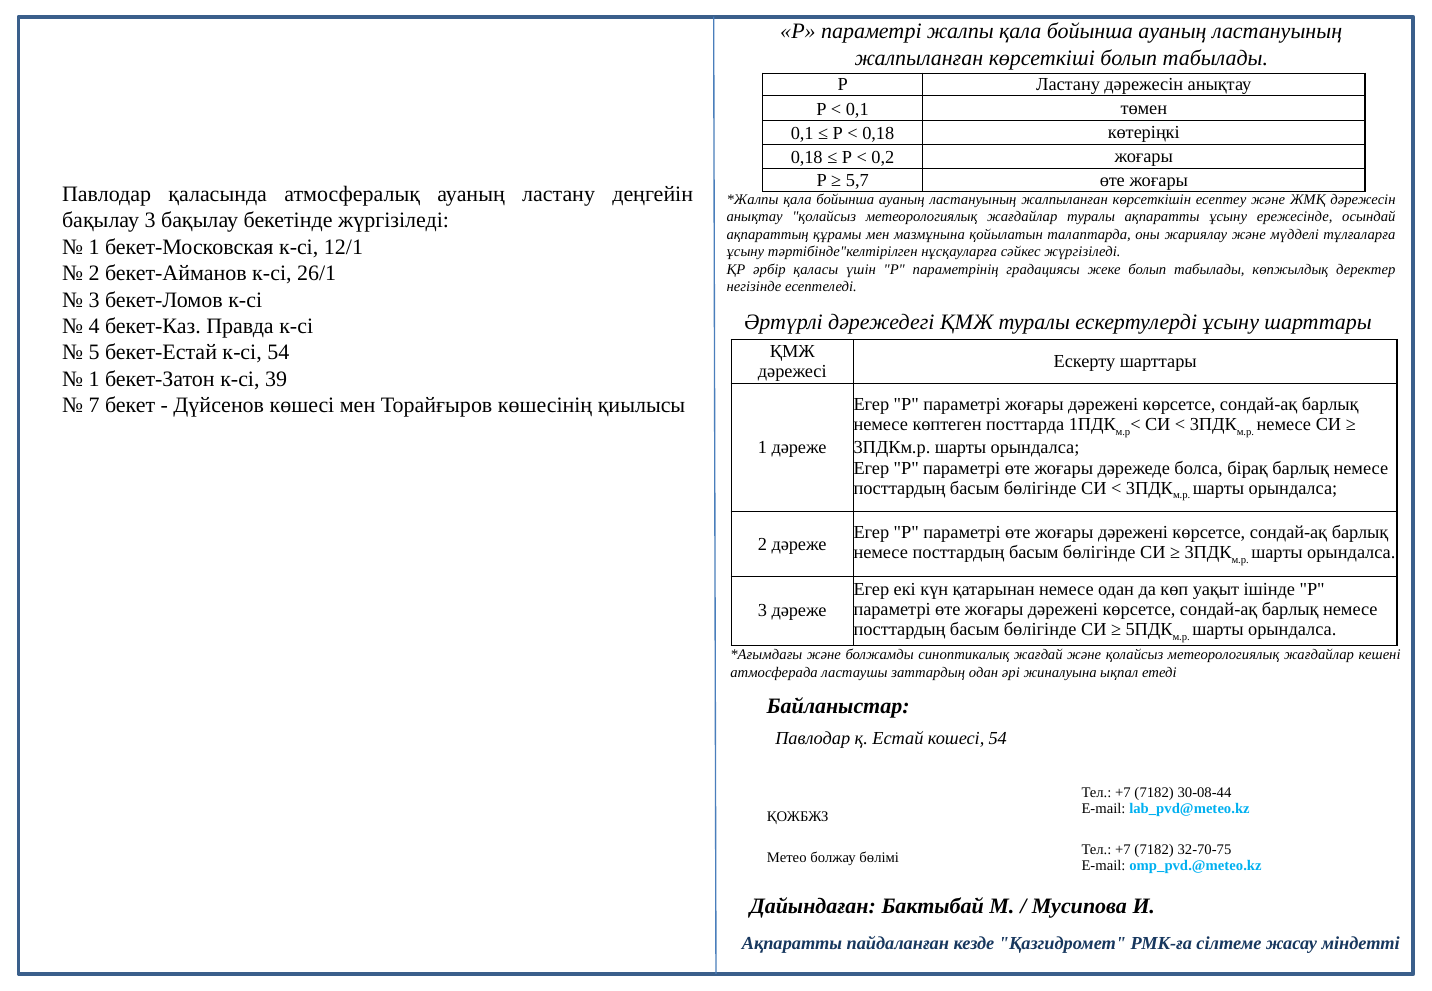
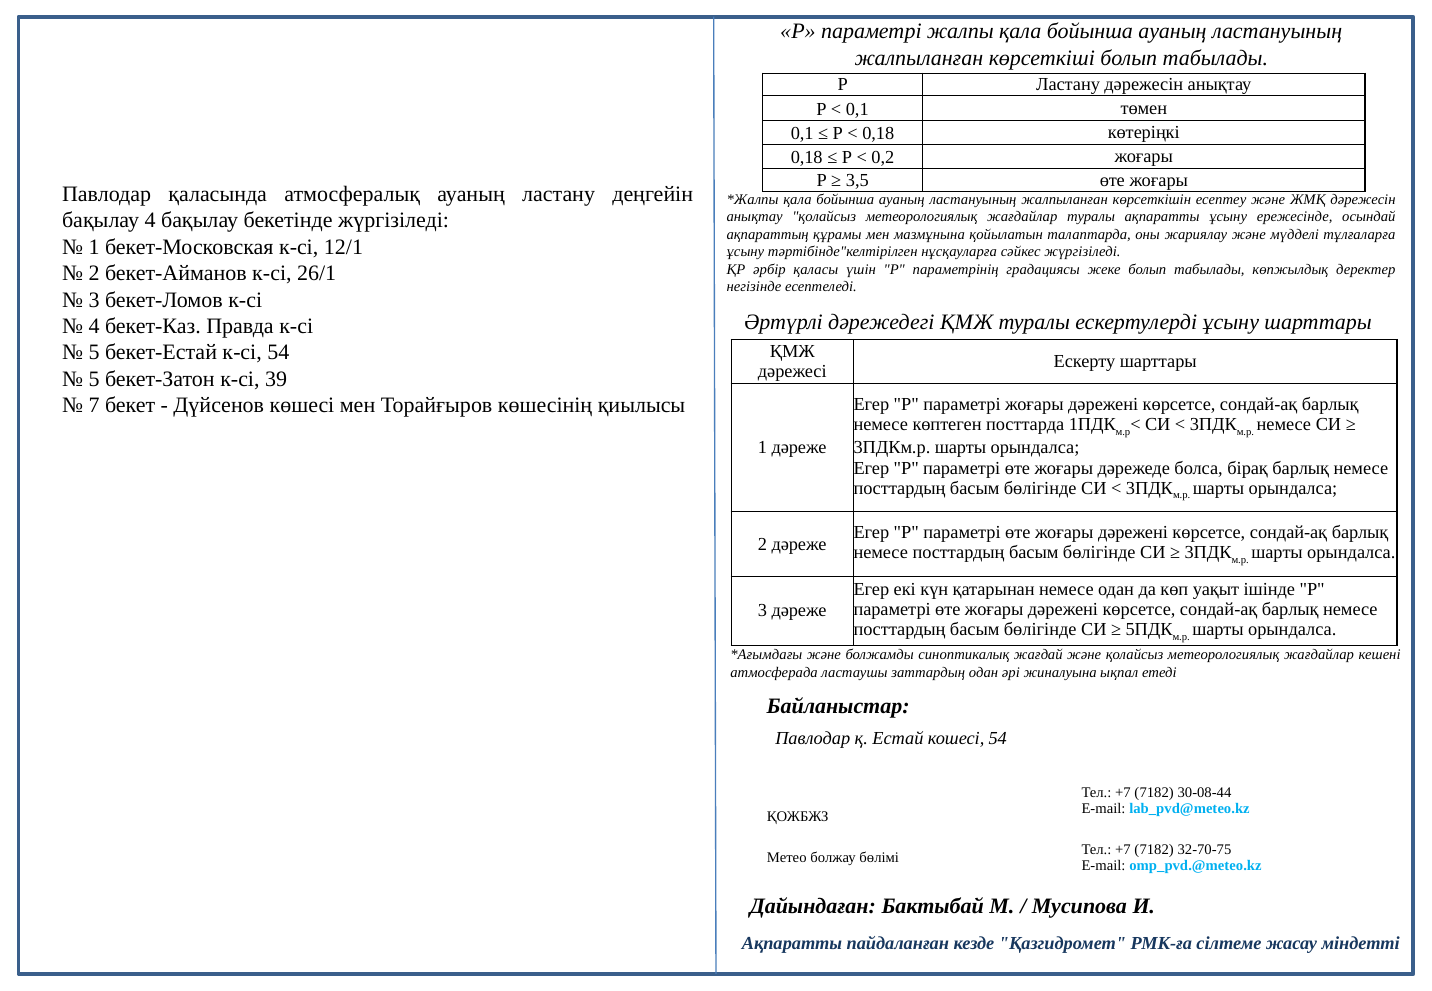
5,7: 5,7 -> 3,5 (857, 181)
бақылау 3: 3 -> 4 (150, 221)
1: 1 -> 5 (94, 379)
